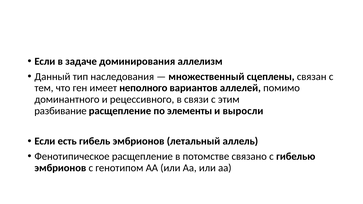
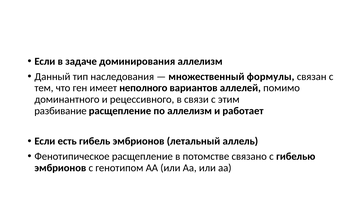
сцеплены: сцеплены -> формулы (271, 77)
по элементы: элементы -> аллелизм (190, 111)
выросли: выросли -> работает (243, 111)
